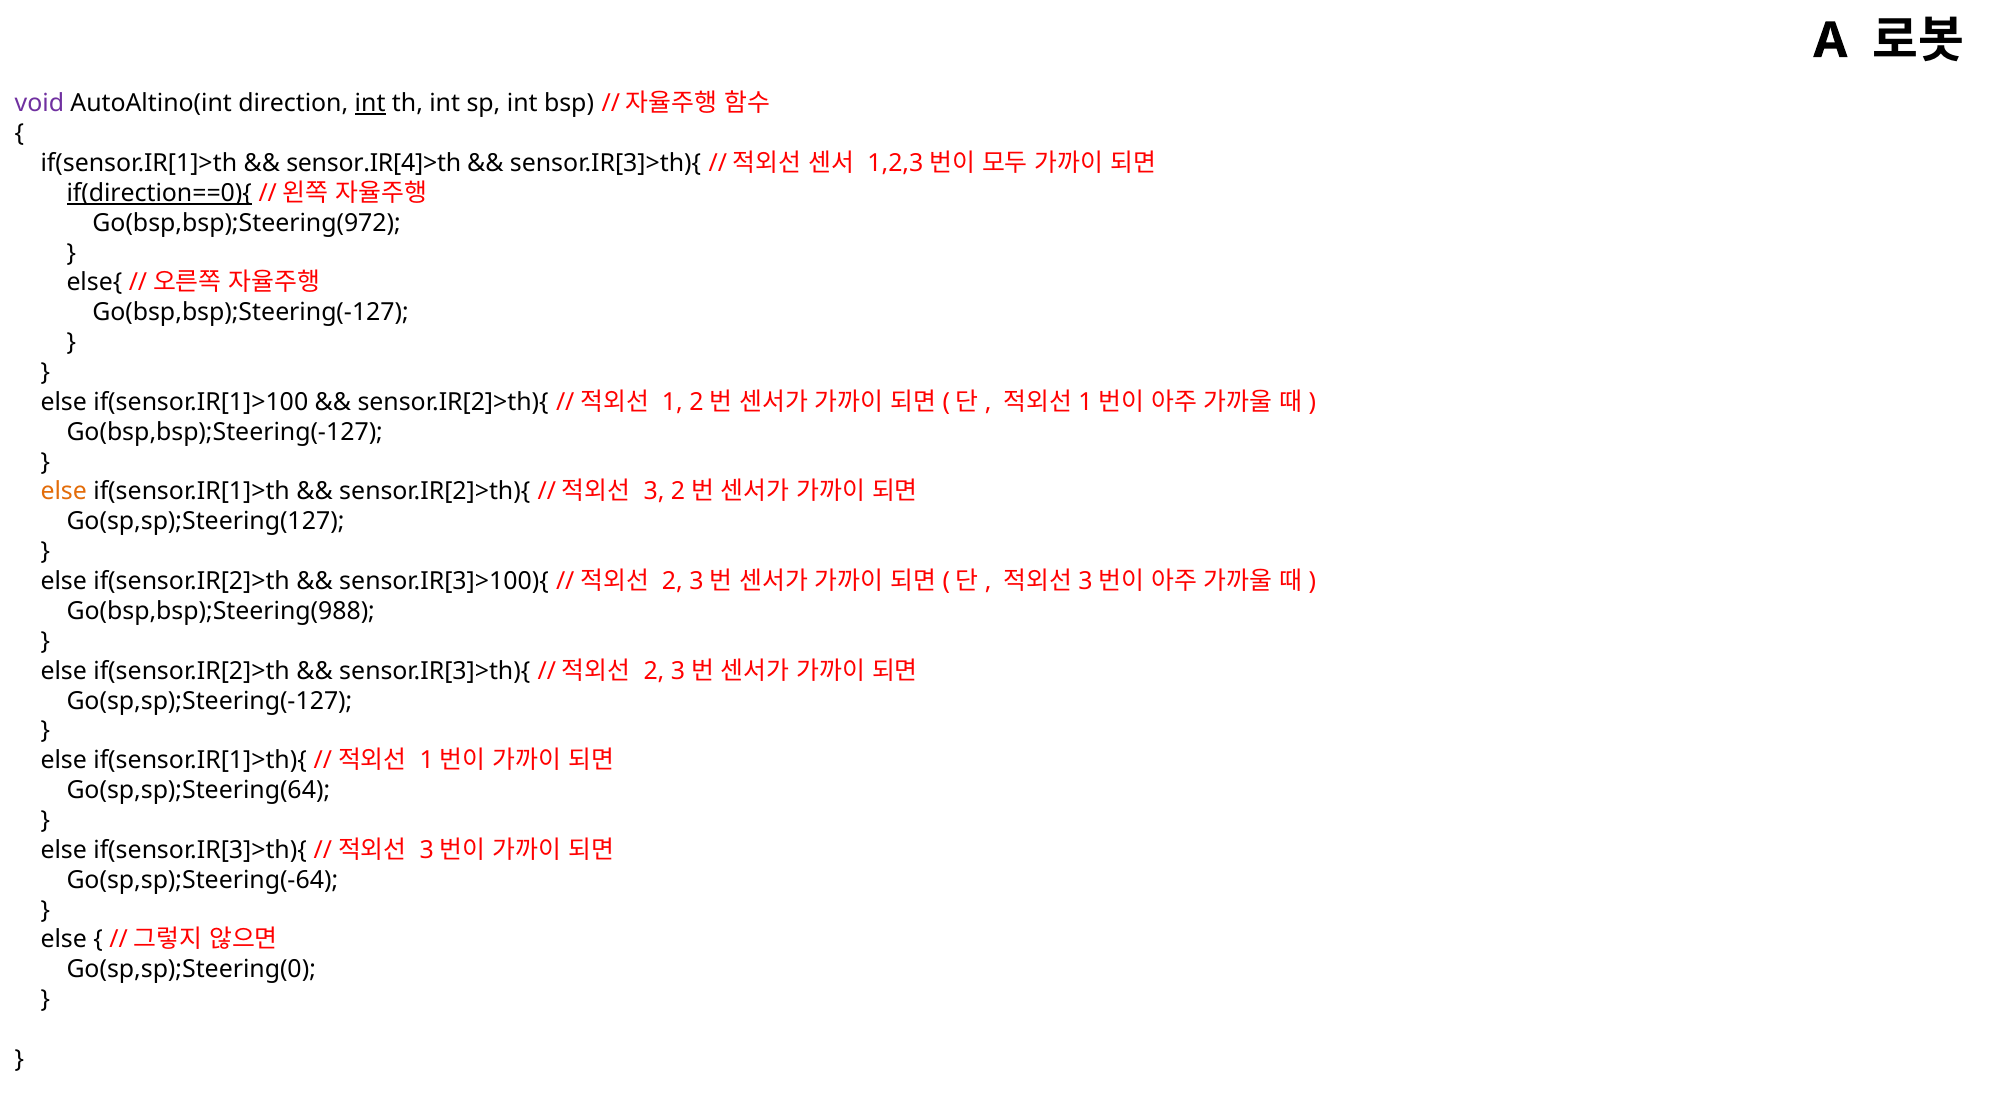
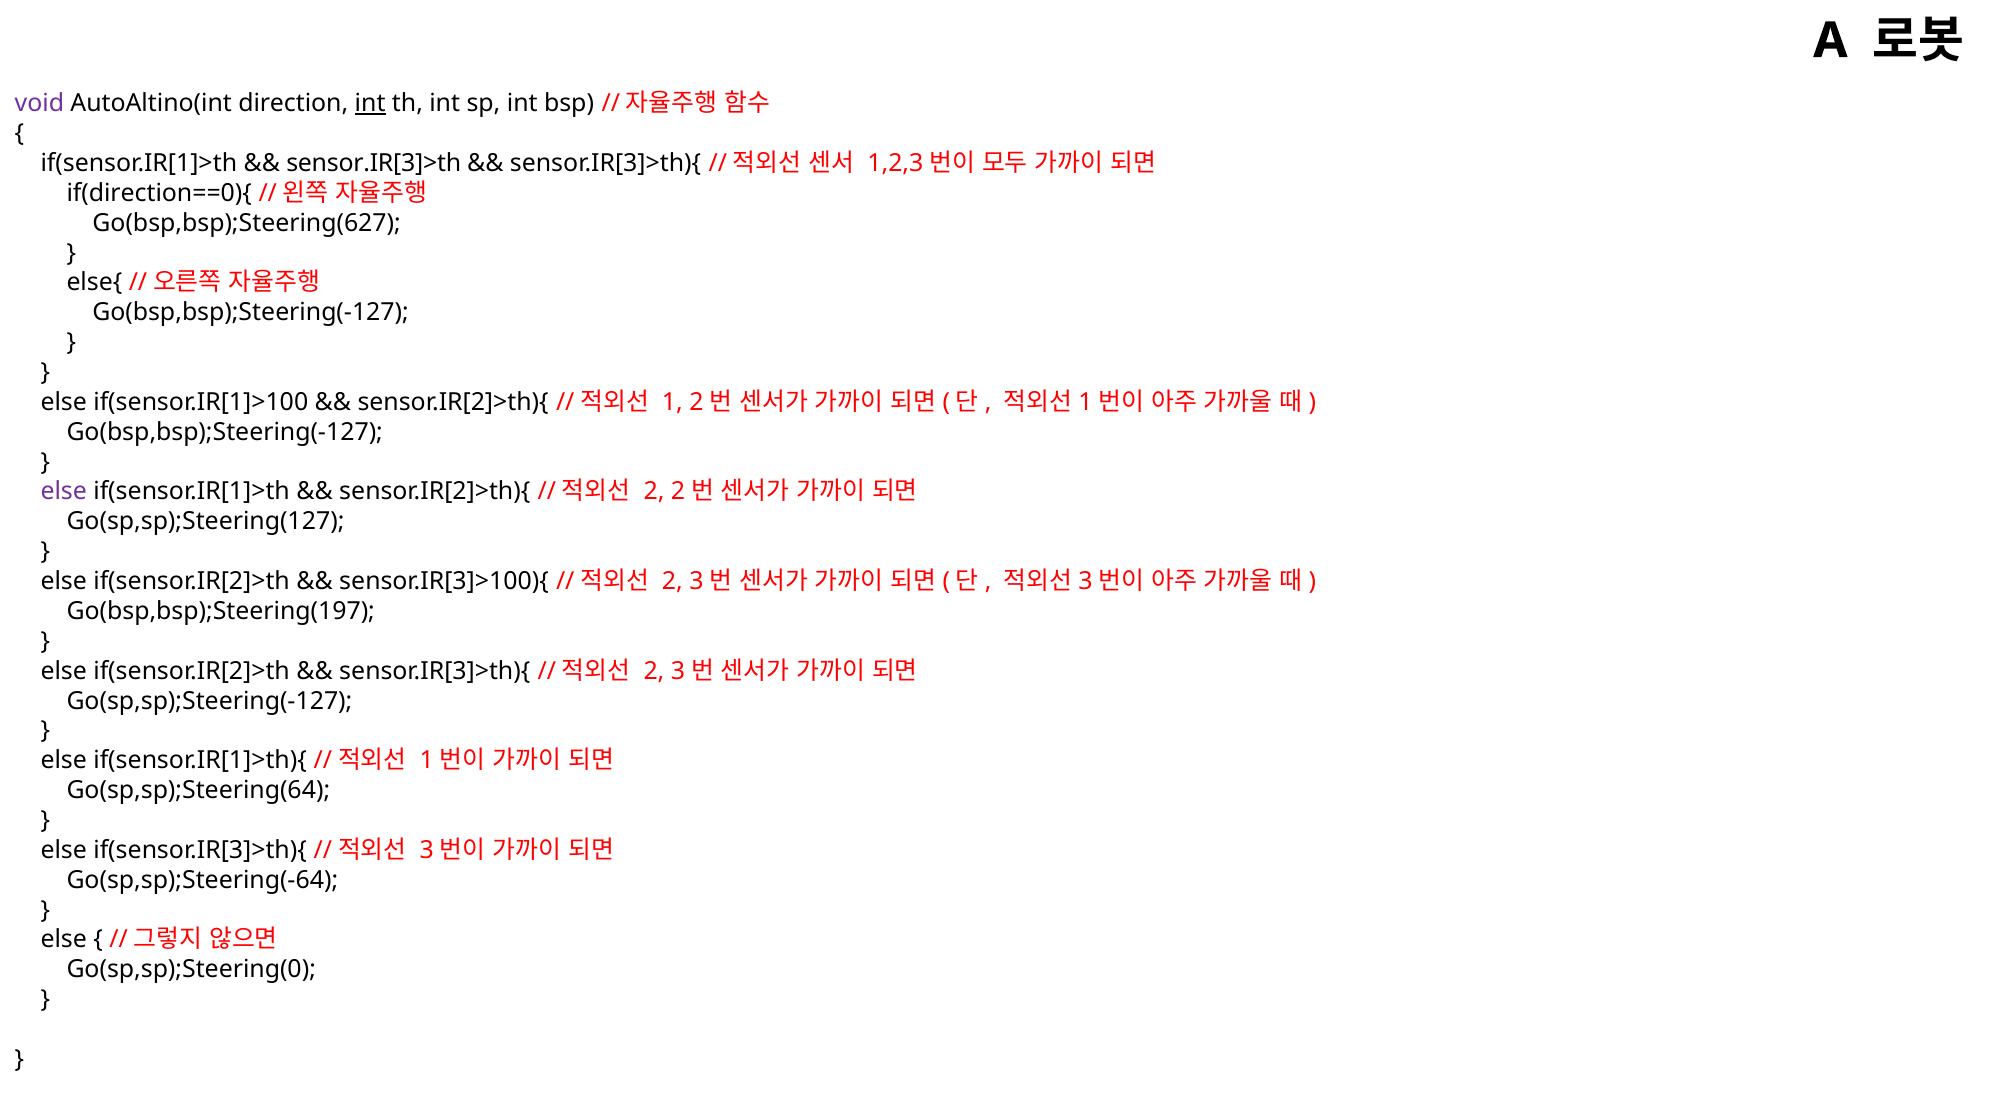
sensor.IR[4]>th: sensor.IR[4]>th -> sensor.IR[3]>th (374, 163)
if(direction==0){ underline: present -> none (159, 193)
Go(bsp,bsp);Steering(972: Go(bsp,bsp);Steering(972 -> Go(bsp,bsp);Steering(627 (247, 223)
else colour: orange -> purple (64, 492)
3: 3 -> 2 (654, 492)
Go(bsp,bsp);Steering(988: Go(bsp,bsp);Steering(988 -> Go(bsp,bsp);Steering(197 (221, 611)
